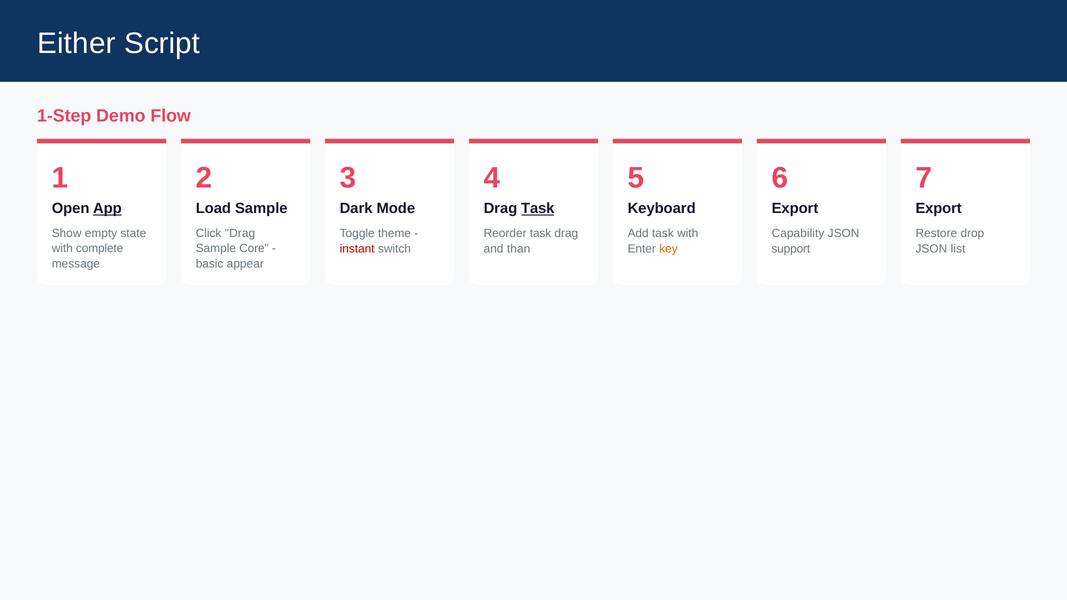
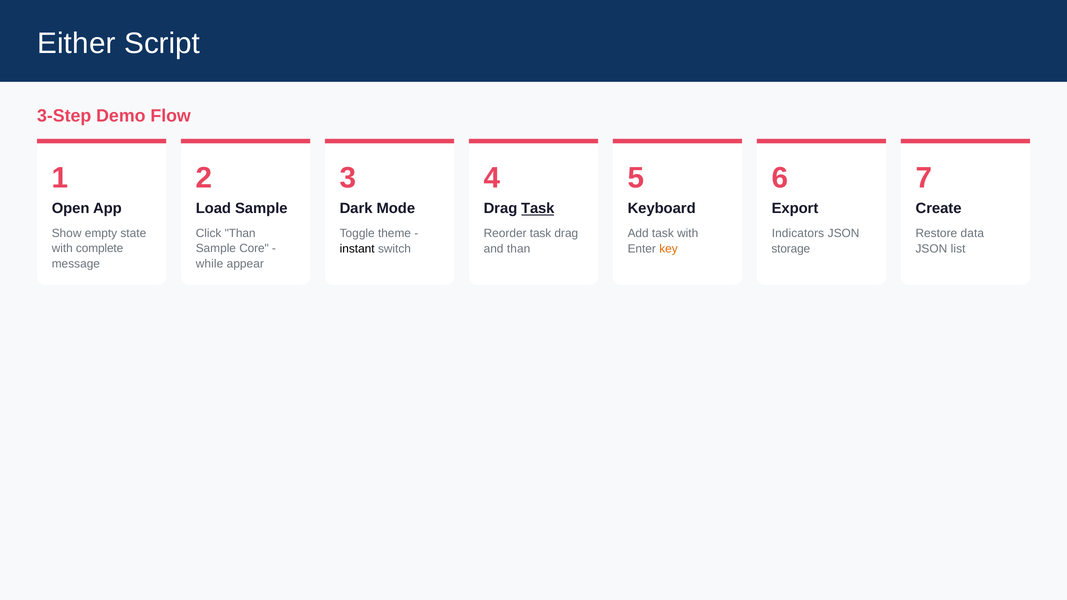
1-Step: 1-Step -> 3-Step (64, 116)
App underline: present -> none (107, 209)
Export: Export -> Create (939, 209)
Click Drag: Drag -> Than (240, 233)
Capability: Capability -> Indicators (798, 233)
drop: drop -> data (972, 233)
instant colour: red -> black (357, 249)
support: support -> storage (791, 249)
basic: basic -> while (210, 264)
